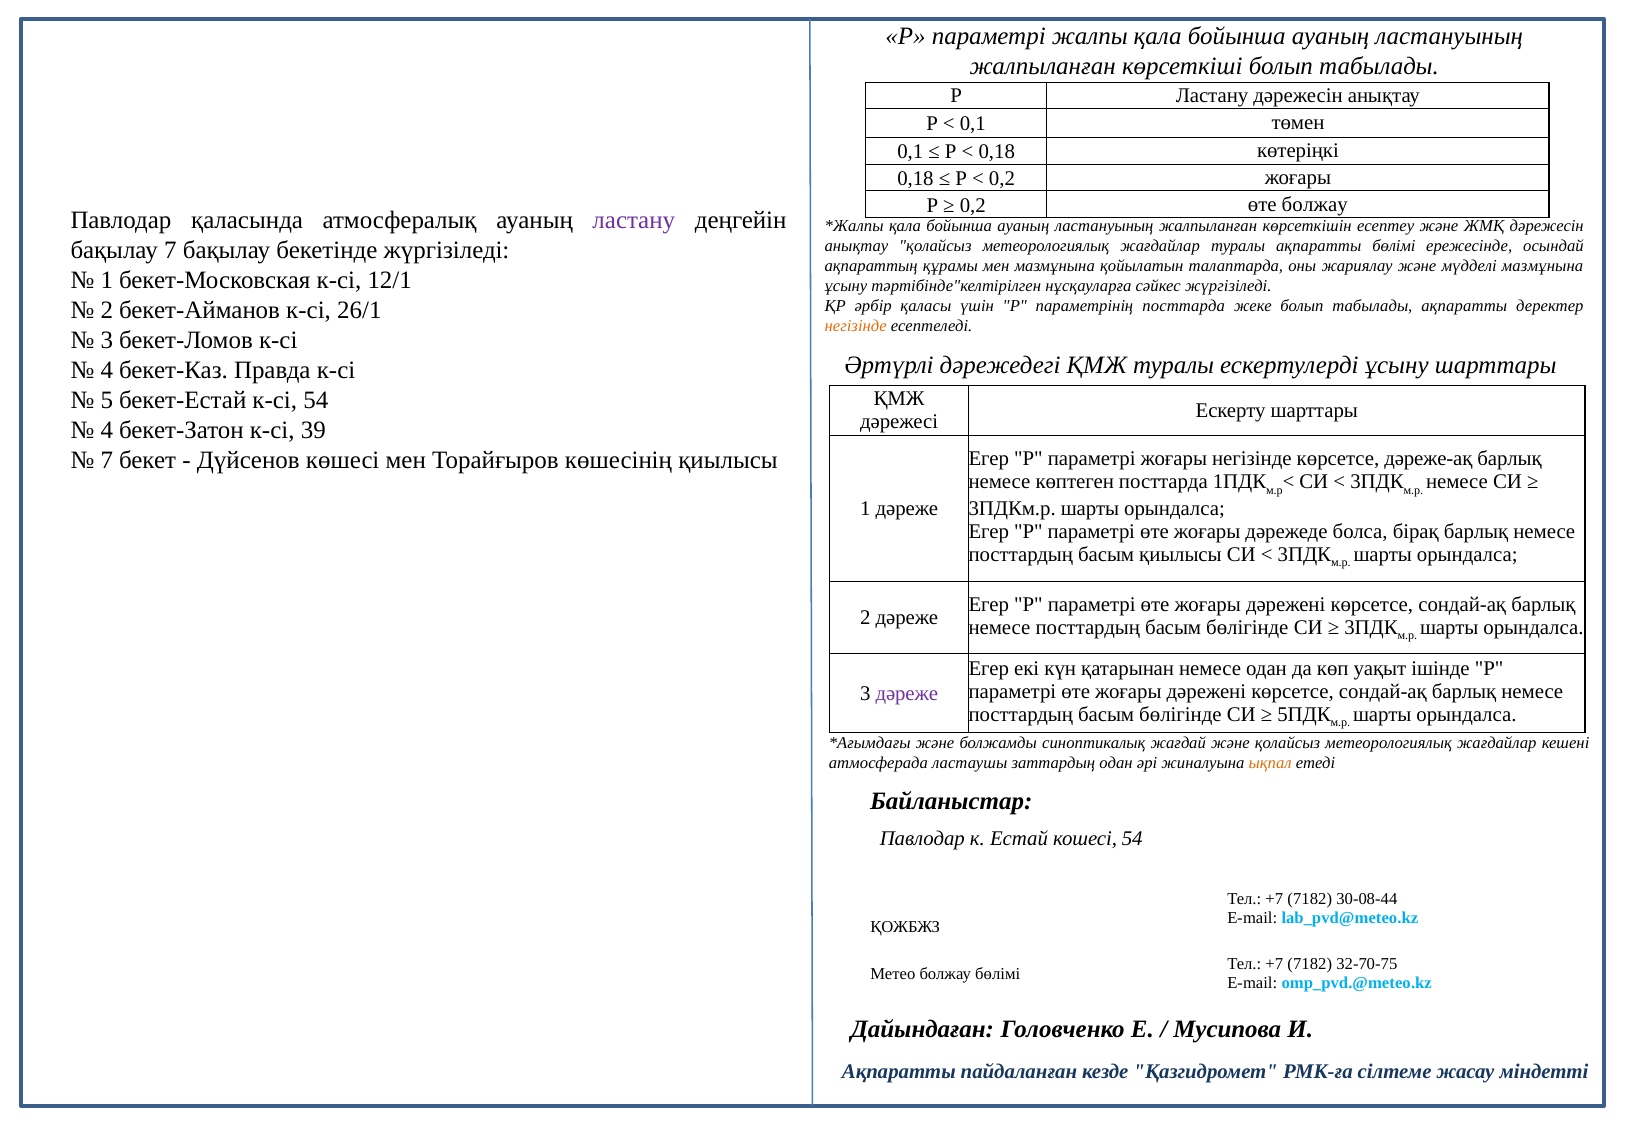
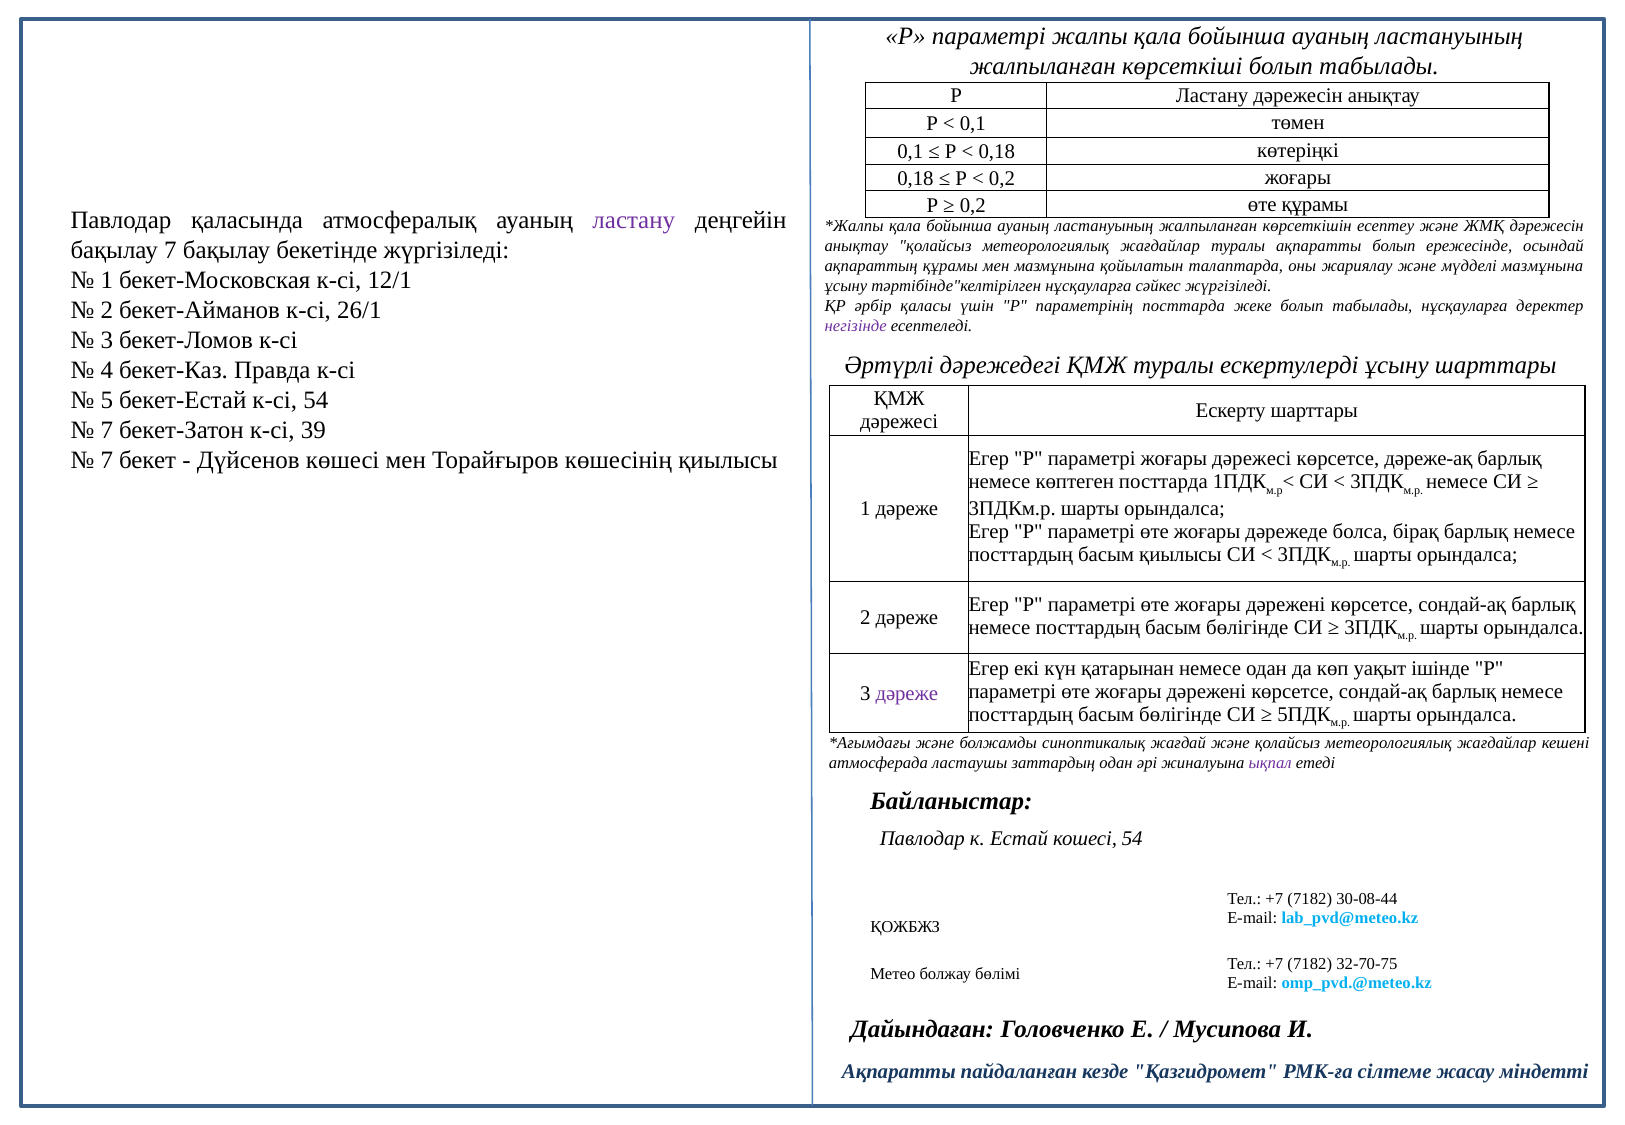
өте болжау: болжау -> құрамы (1315, 204)
ақпаратты бөлімі: бөлімі -> болып (1394, 246)
табылады ақпаратты: ақпаратты -> нұсқауларға (1464, 306)
негізінде colour: orange -> purple (856, 326)
4: 4 -> 7 (107, 430)
жоғары негізінде: негізінде -> дәрежесі (1252, 459)
ықпал colour: orange -> purple (1270, 763)
